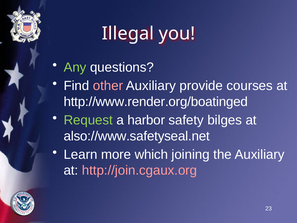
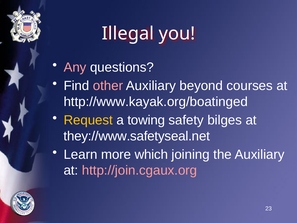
Any colour: light green -> pink (75, 67)
provide: provide -> beyond (201, 86)
http://www.render.org/boatinged: http://www.render.org/boatinged -> http://www.kayak.org/boatinged (156, 102)
Request colour: light green -> yellow (88, 120)
harbor: harbor -> towing (146, 120)
also://www.safetyseal.net: also://www.safetyseal.net -> they://www.safetyseal.net (137, 136)
